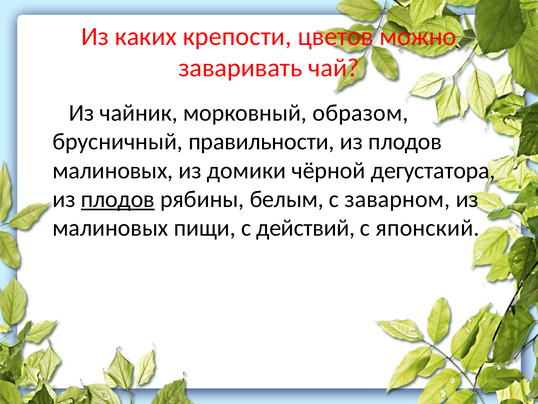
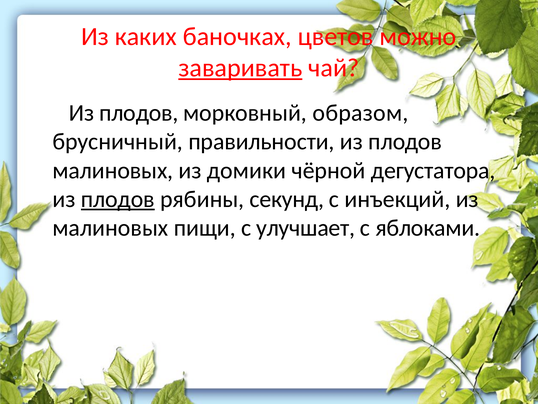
крепости: крепости -> баночках (237, 36)
заваривать underline: none -> present (240, 68)
чайник: чайник -> плодов (139, 113)
белым: белым -> секунд (287, 199)
заварном: заварном -> инъекций (397, 199)
действий: действий -> улучшает (306, 228)
японский: японский -> яблоками (428, 228)
